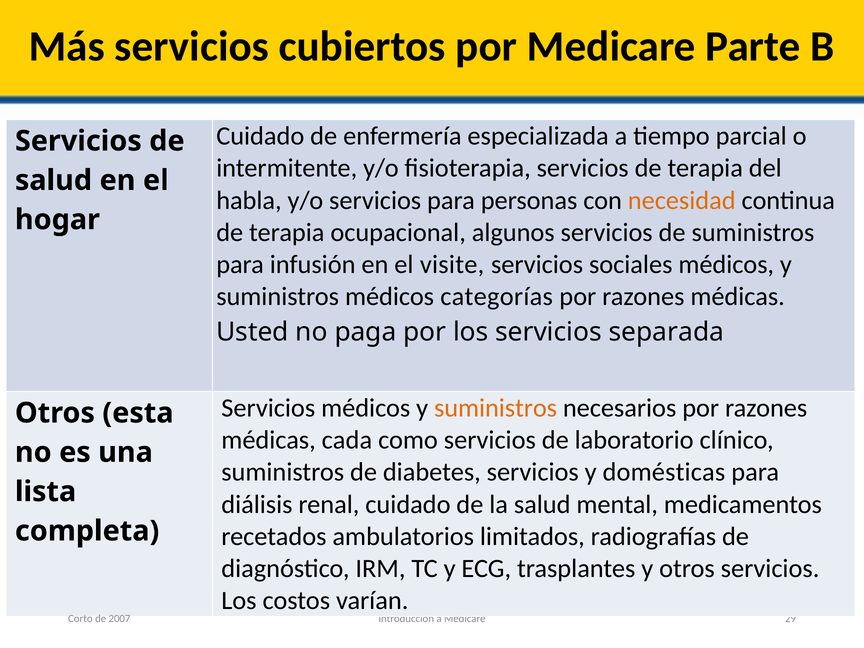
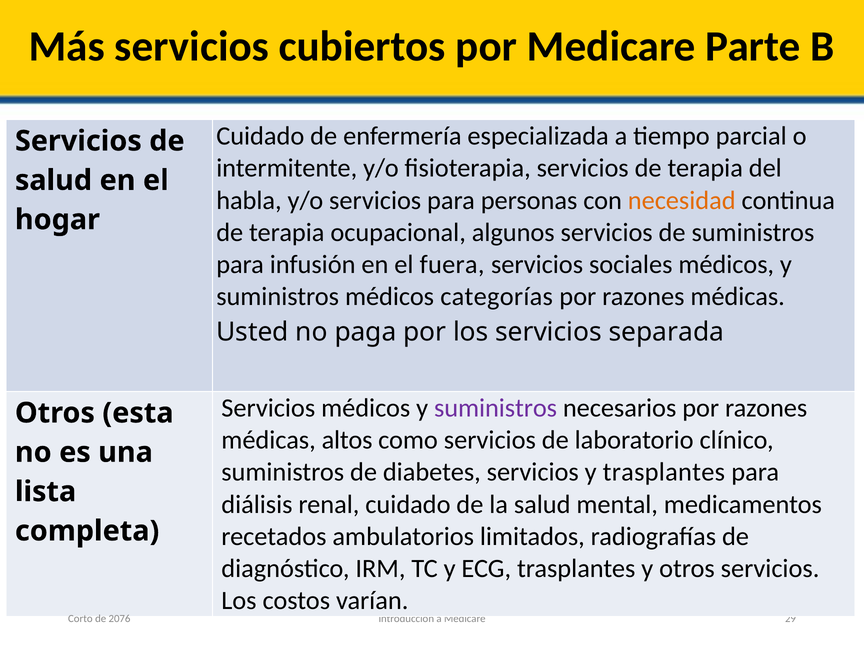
visite: visite -> fuera (452, 265)
suministros colour: orange -> purple (496, 408)
cada: cada -> altos (347, 440)
y domésticas: domésticas -> trasplantes (664, 472)
2007: 2007 -> 2076 (119, 619)
